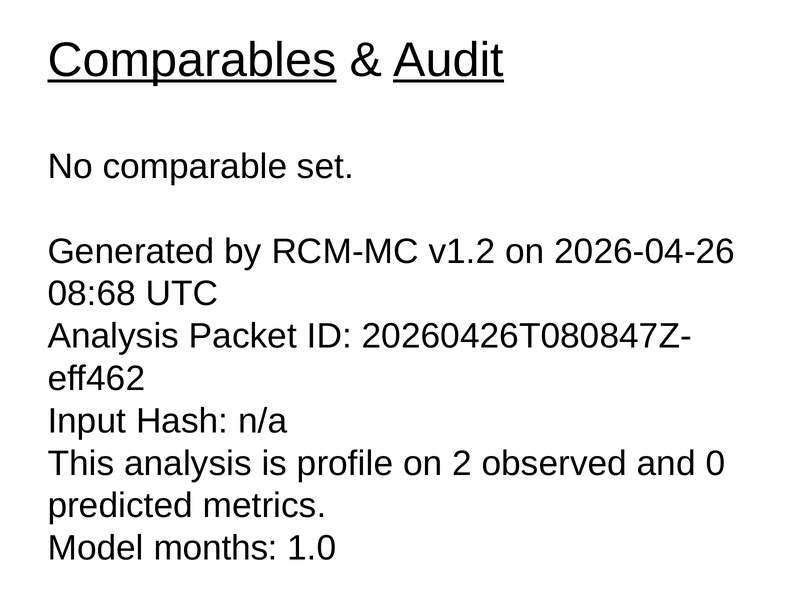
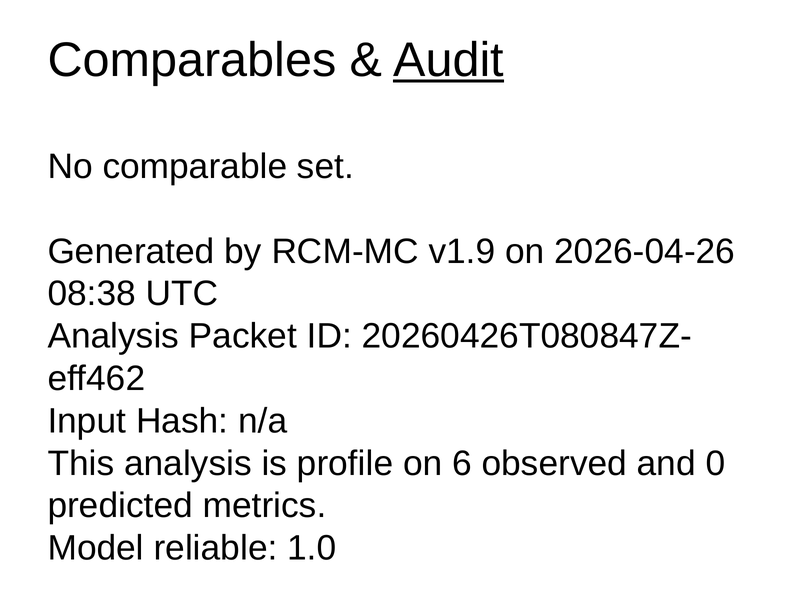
Comparables underline: present -> none (192, 60)
v1.2: v1.2 -> v1.9 (462, 252)
08:68: 08:68 -> 08:38 (92, 294)
2: 2 -> 6 (462, 464)
months: months -> reliable (216, 548)
